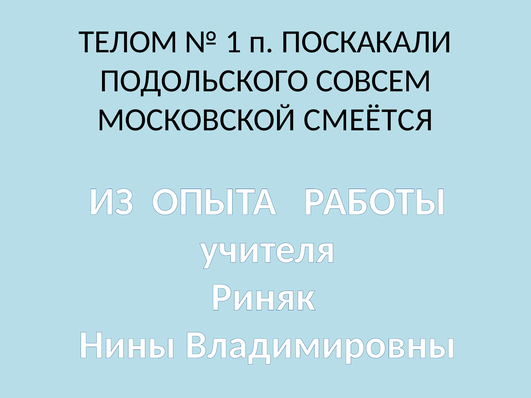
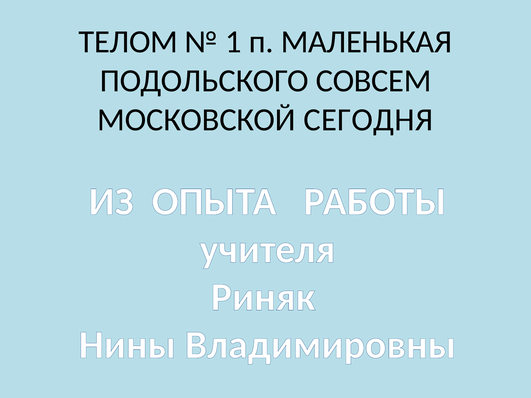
ПОСКАКАЛИ: ПОСКАКАЛИ -> МАЛЕНЬКАЯ (366, 42)
СМЕЁТСЯ: СМЕЁТСЯ -> СЕГОДНЯ (368, 120)
